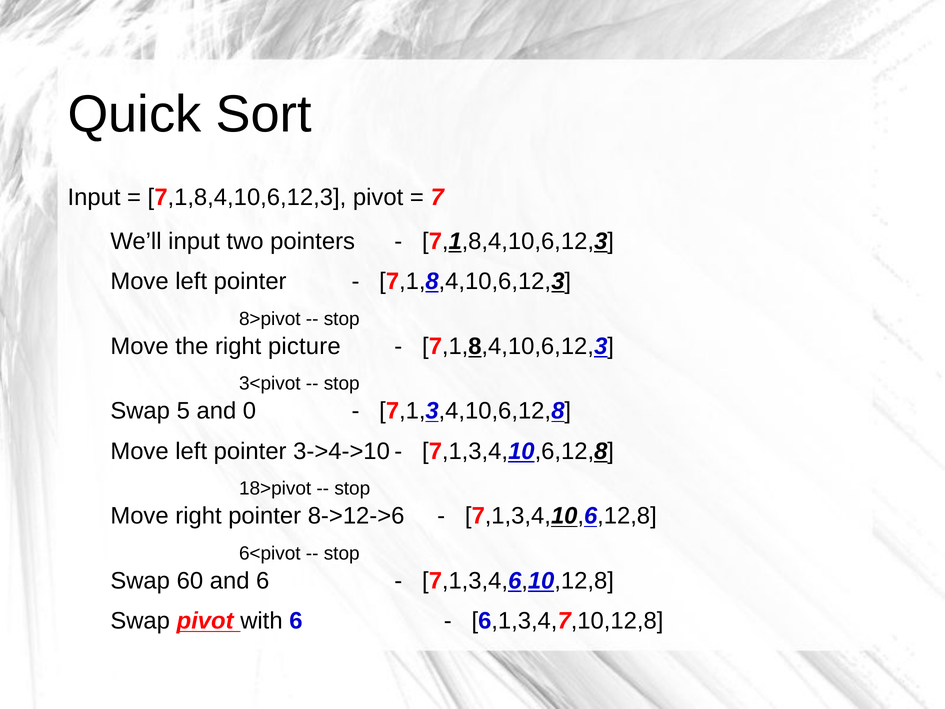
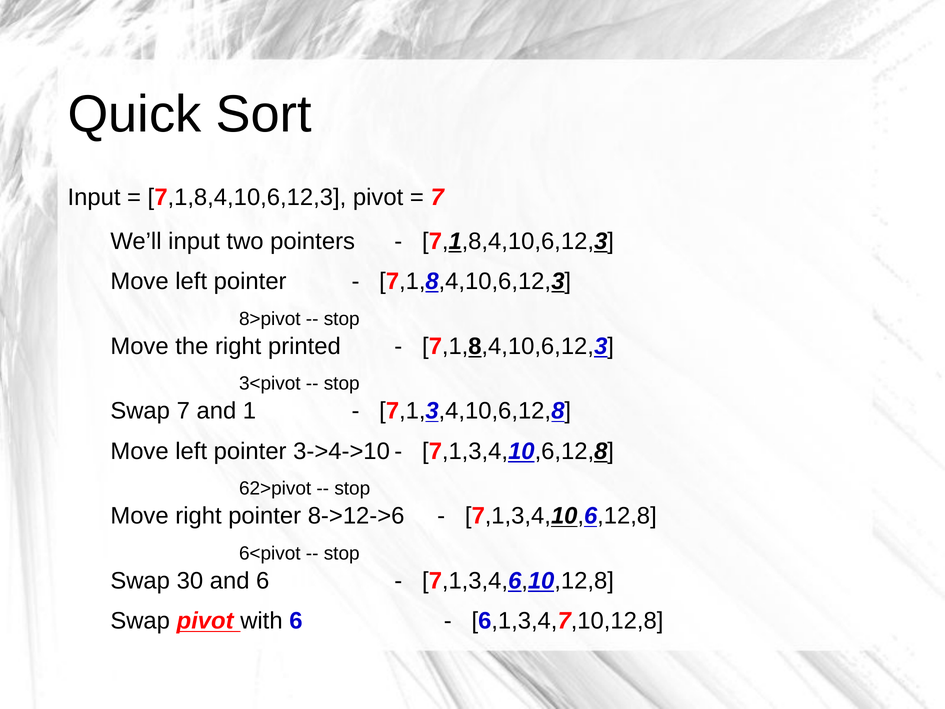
picture: picture -> printed (304, 346)
Swap 5: 5 -> 7 (183, 411)
0: 0 -> 1 (249, 411)
18>pivot: 18>pivot -> 62>pivot (275, 488)
60: 60 -> 30 (190, 581)
